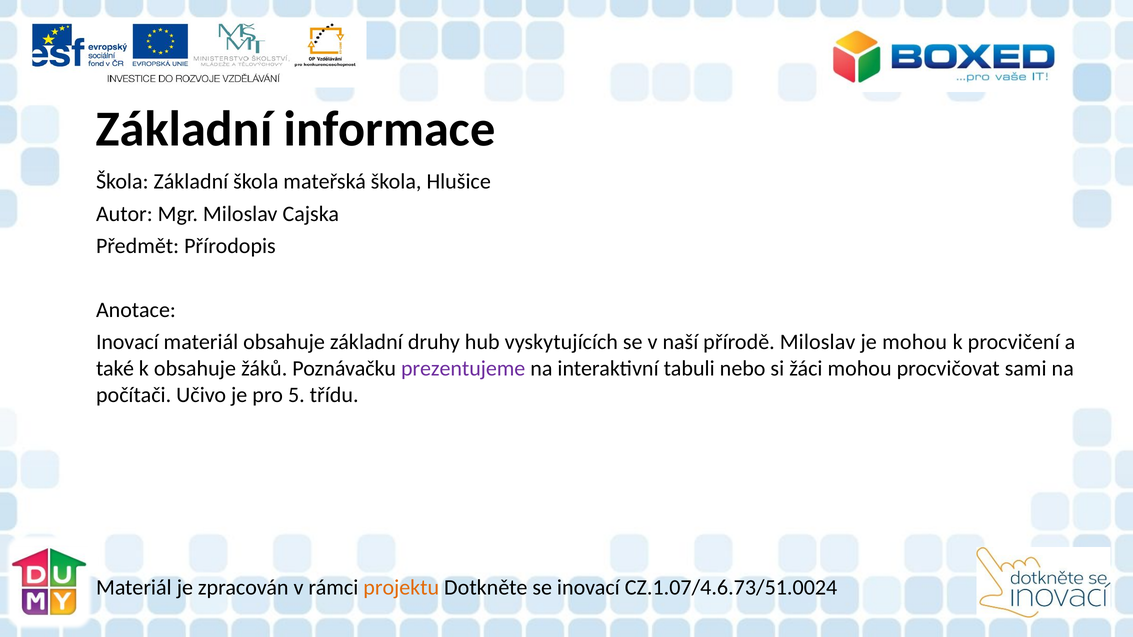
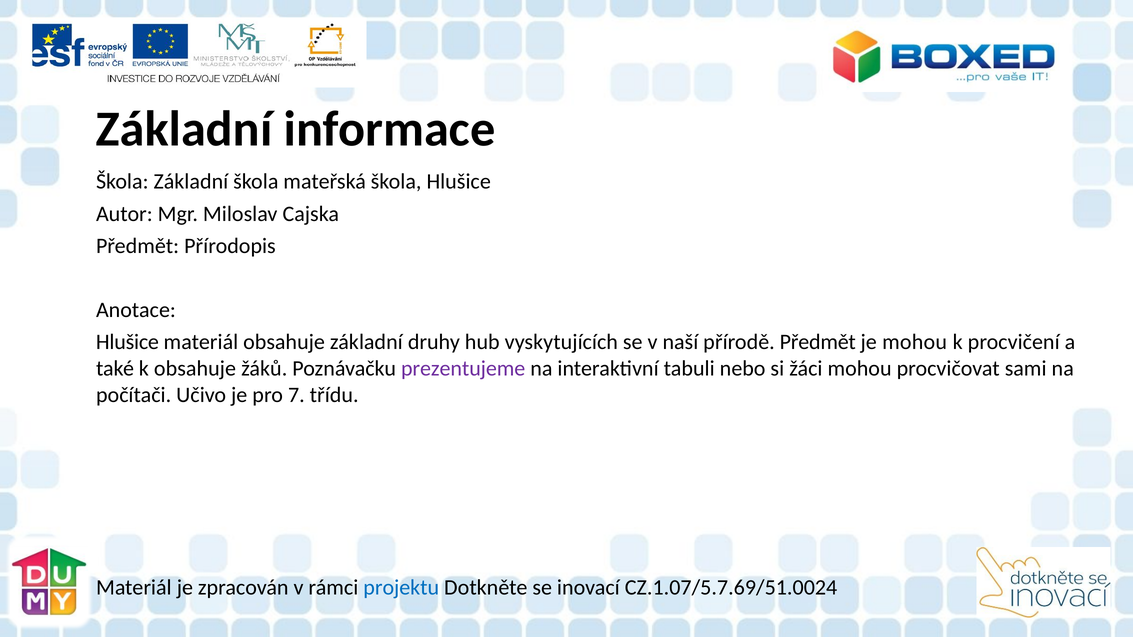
Inovací: Inovací -> Hlušice (127, 342)
přírodě Miloslav: Miloslav -> Předmět (818, 342)
5: 5 -> 7 (296, 395)
projektu colour: orange -> blue (401, 588)
CZ.1.07/4.6.73/51.0024: CZ.1.07/4.6.73/51.0024 -> CZ.1.07/5.7.69/51.0024 (731, 588)
